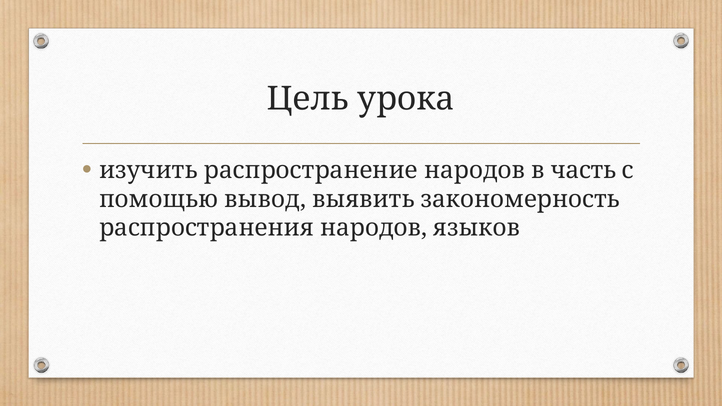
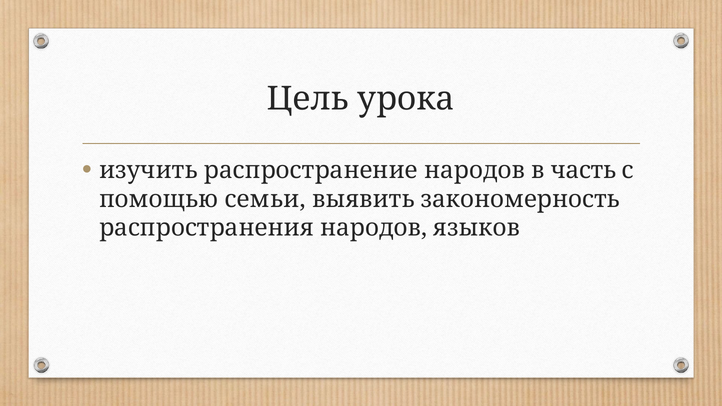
вывод: вывод -> семьи (265, 199)
